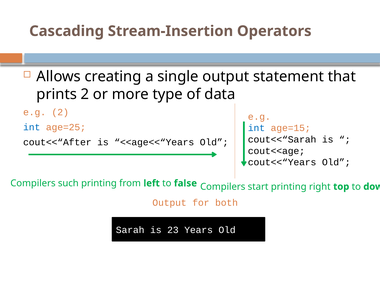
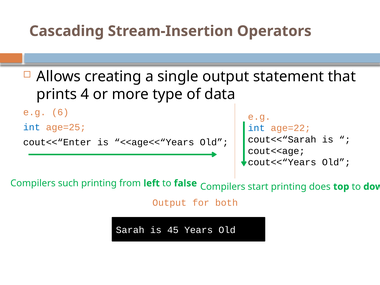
prints 2: 2 -> 4 (85, 94)
e.g 2: 2 -> 6 (60, 112)
age=15: age=15 -> age=22 (291, 128)
cout<<“After: cout<<“After -> cout<<“Enter (57, 142)
right: right -> does (320, 187)
23: 23 -> 45 (173, 230)
